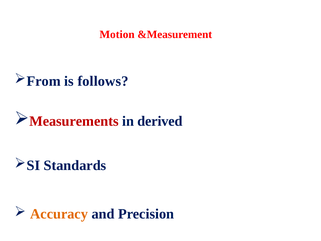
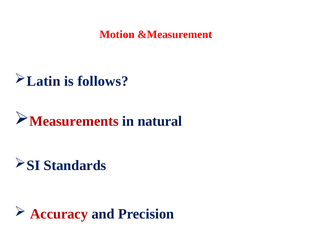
From: From -> Latin (44, 81)
derived: derived -> natural (160, 121)
Accuracy colour: orange -> red (59, 214)
